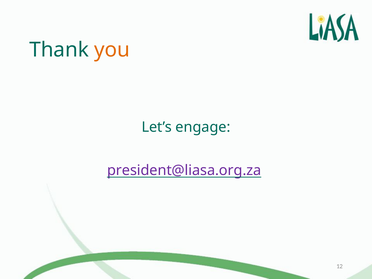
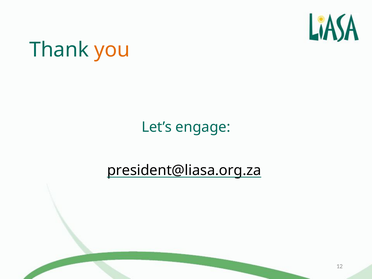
president@liasa.org.za colour: purple -> black (184, 170)
